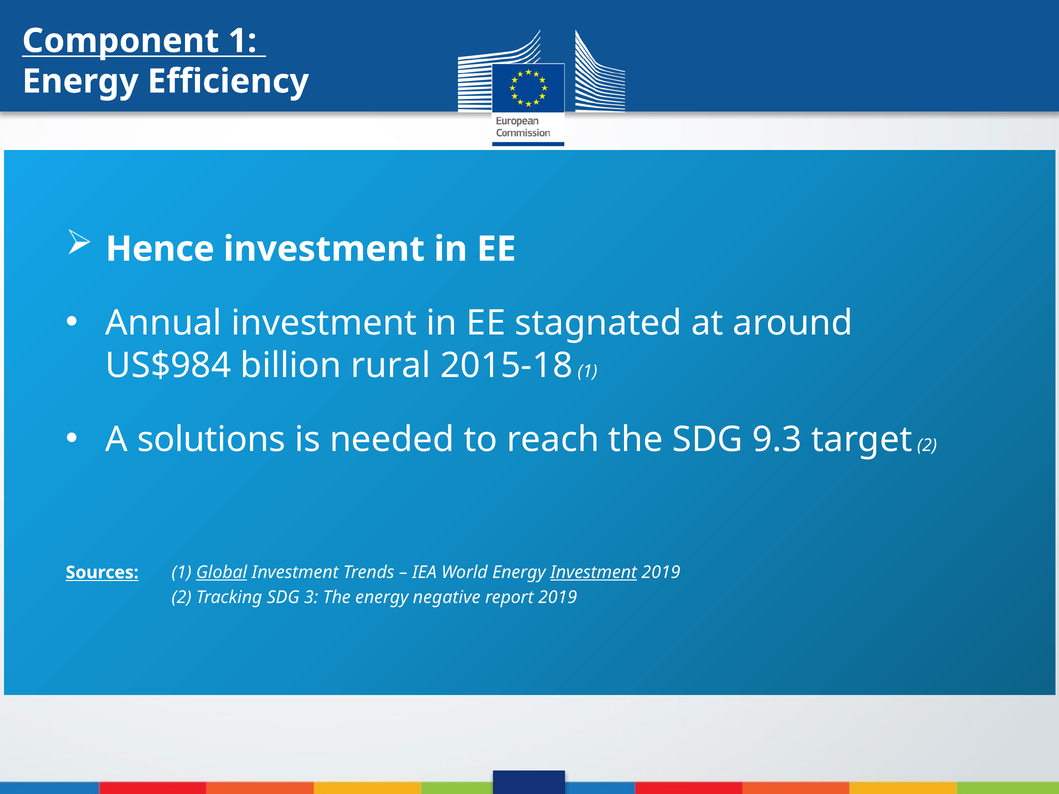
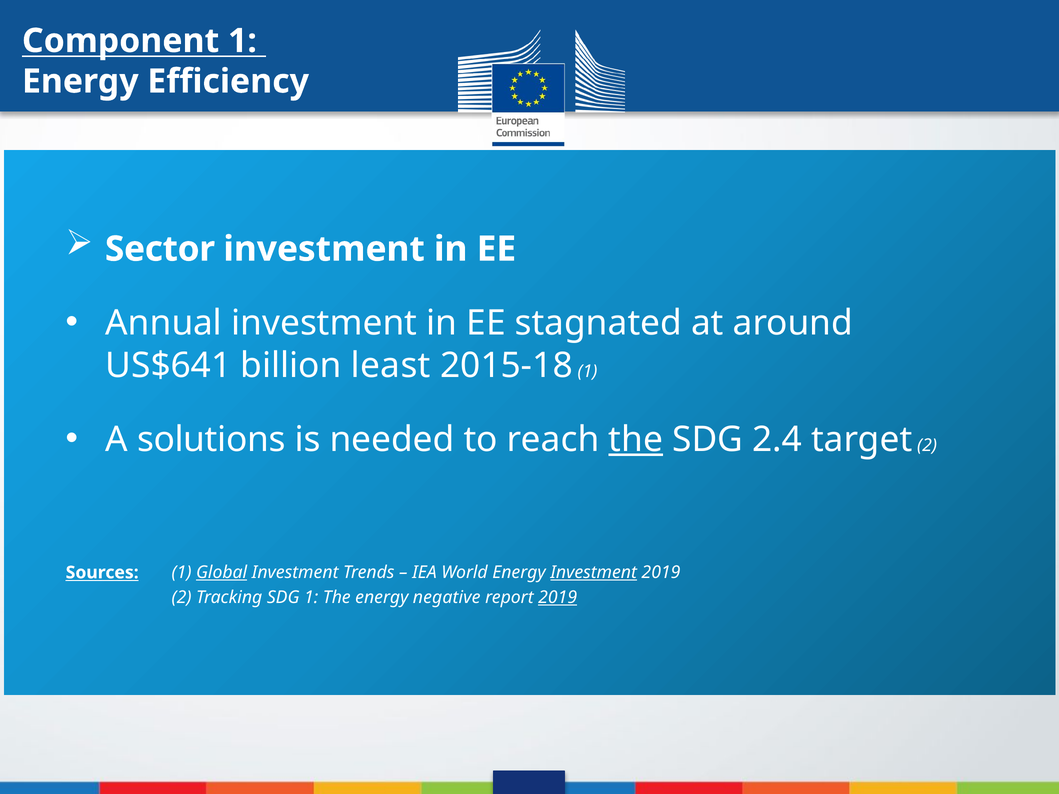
Hence: Hence -> Sector (160, 249)
US$984: US$984 -> US$641 (168, 366)
rural: rural -> least (391, 366)
the underline: none -> present (636, 440)
9.3: 9.3 -> 2.4 (777, 440)
SDG 3: 3 -> 1 (311, 597)
2019 underline: none -> present (558, 597)
